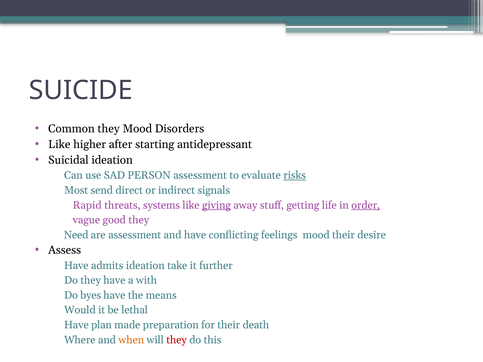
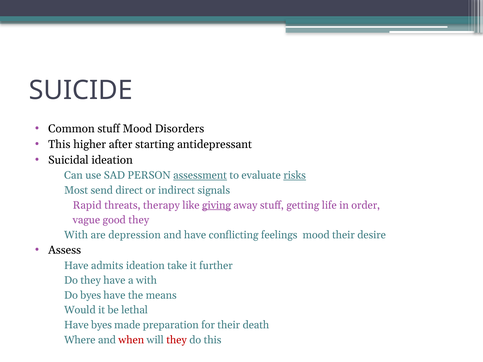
Common they: they -> stuff (109, 129)
Like: Like -> This (59, 145)
assessment underline: none -> present (200, 175)
systems: systems -> therapy (161, 205)
order underline: present -> none (366, 205)
Need: Need -> With (76, 235)
are assessment: assessment -> depression (135, 235)
Have plan: plan -> byes (101, 325)
when colour: orange -> red (131, 340)
